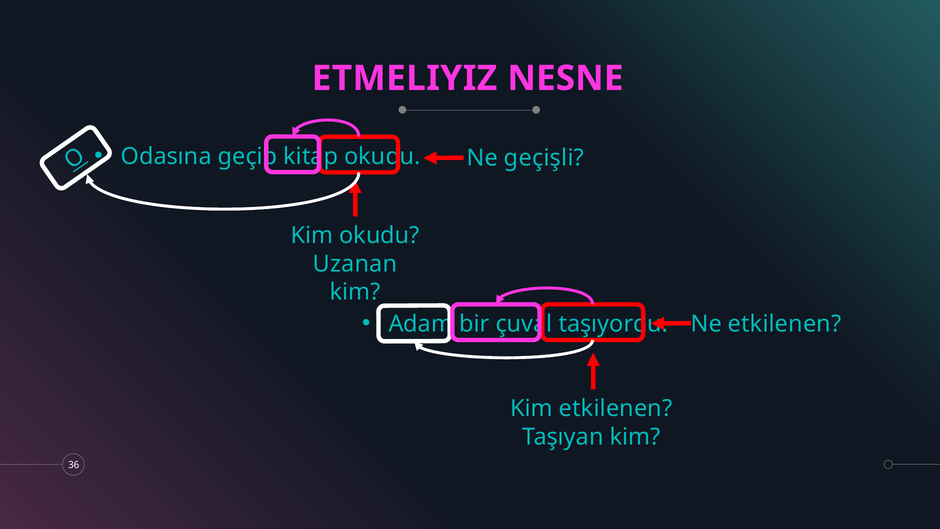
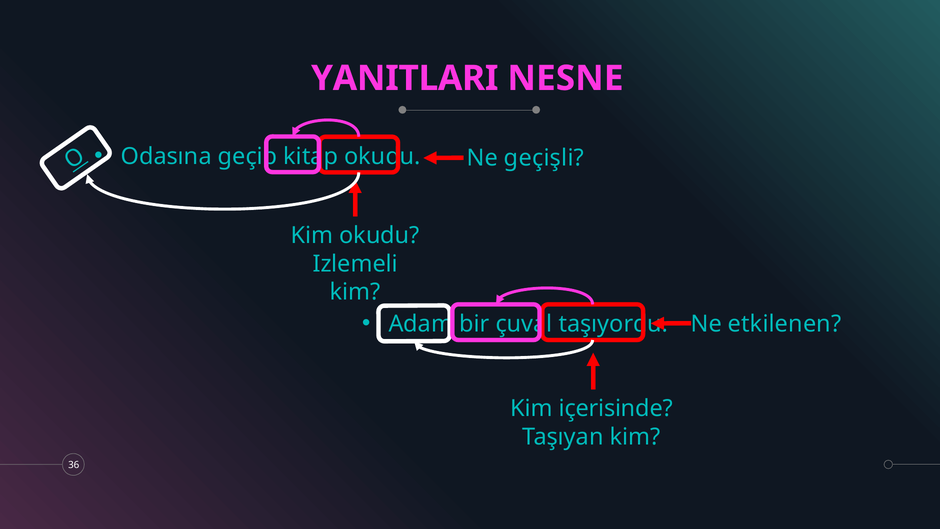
ETMELIYIZ: ETMELIYIZ -> YANITLARI (405, 78)
Uzanan: Uzanan -> Izlemeli (355, 264)
Kim etkilenen: etkilenen -> içerisinde (616, 408)
